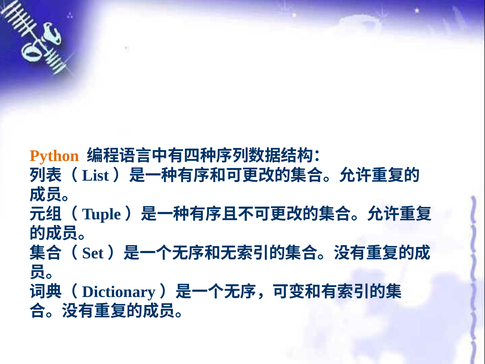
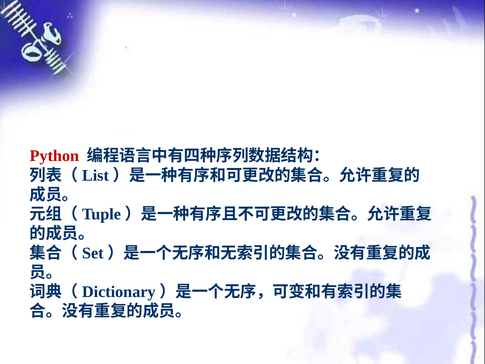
Python colour: orange -> red (54, 156)
